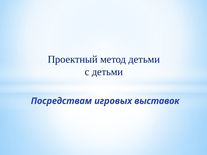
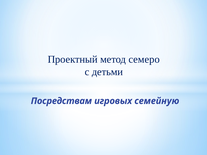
метод детьми: детьми -> семеро (144, 59)
выставок: выставок -> семейную (157, 101)
